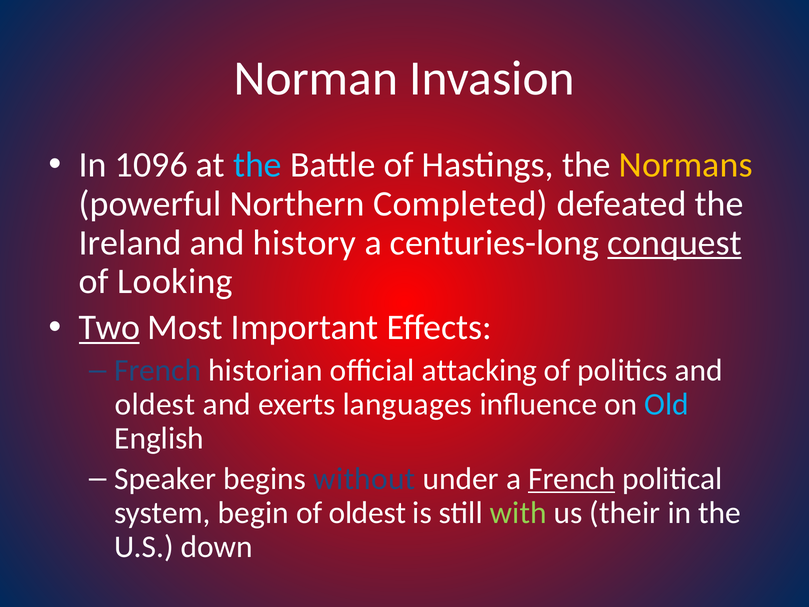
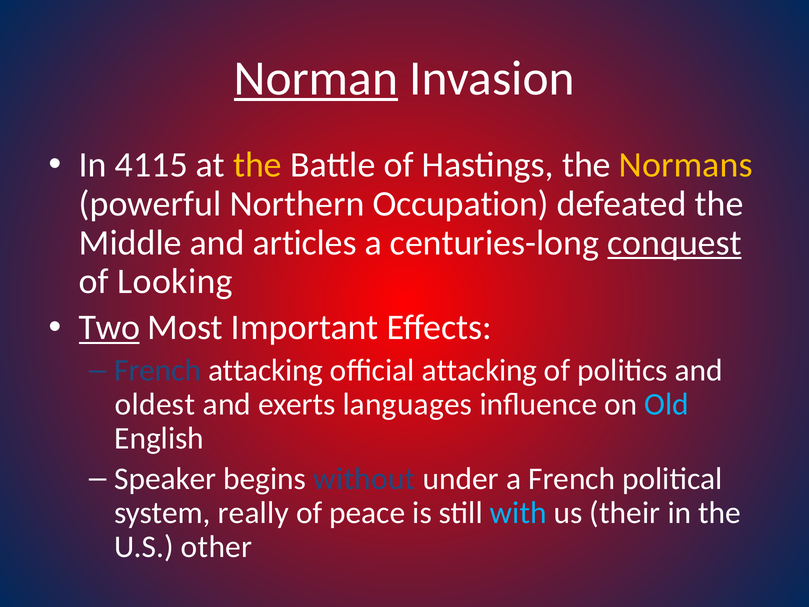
Norman underline: none -> present (316, 78)
1096: 1096 -> 4115 (151, 165)
the colour: light blue -> yellow (257, 165)
Completed: Completed -> Occupation (461, 204)
Ireland: Ireland -> Middle (130, 243)
history: history -> articles (305, 243)
French historian: historian -> attacking (266, 370)
French underline: present -> none (572, 478)
begin: begin -> really (253, 512)
of oldest: oldest -> peace (367, 512)
with colour: light green -> light blue (518, 512)
down: down -> other (217, 546)
